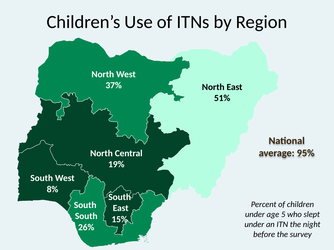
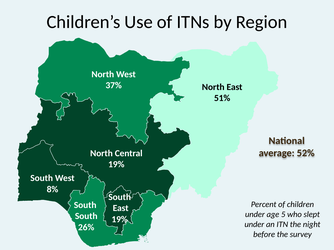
95%: 95% -> 52% (306, 153)
15%: 15% -> 19% (120, 220)
